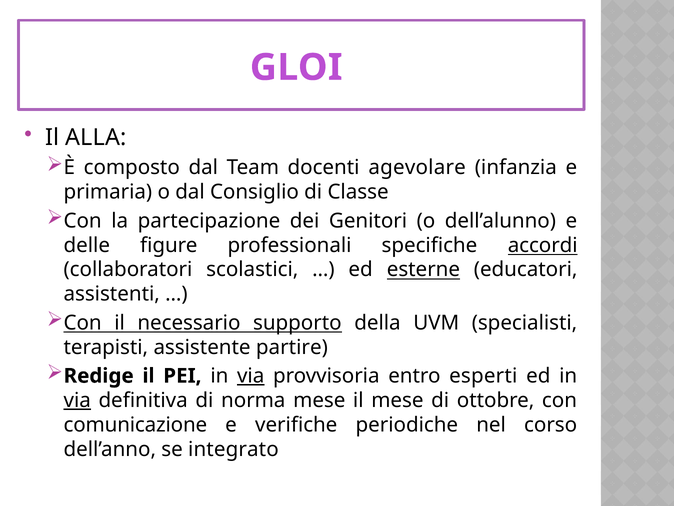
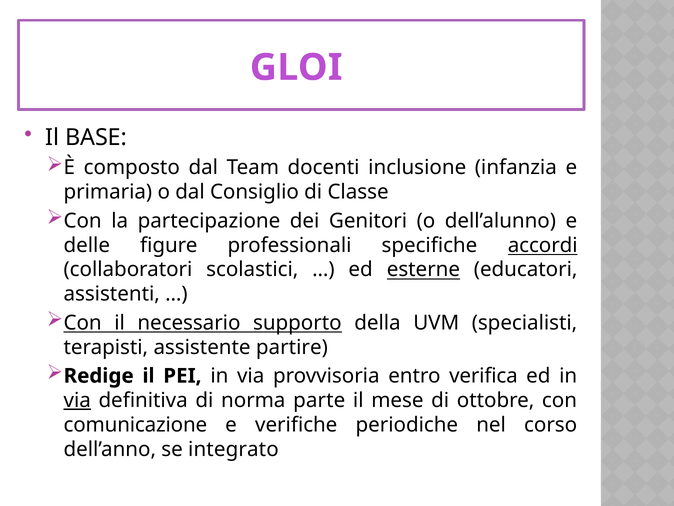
ALLA: ALLA -> BASE (96, 137)
agevolare: agevolare -> inclusione (417, 167)
via underline: present -> none (251, 376)
esperti: esperti -> verifica (483, 376)
norma mese: mese -> parte (319, 400)
